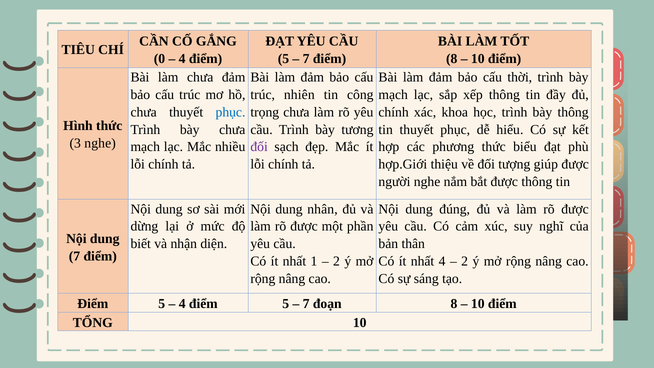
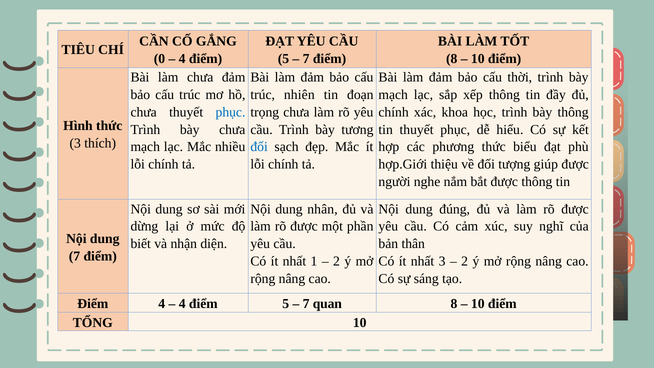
công: công -> đoạn (360, 95)
3 nghe: nghe -> thích (100, 143)
đối colour: purple -> blue (259, 147)
nhất 4: 4 -> 3 (442, 261)
5: 5 -> 4 (162, 304)
đoạn: đoạn -> quan (327, 304)
